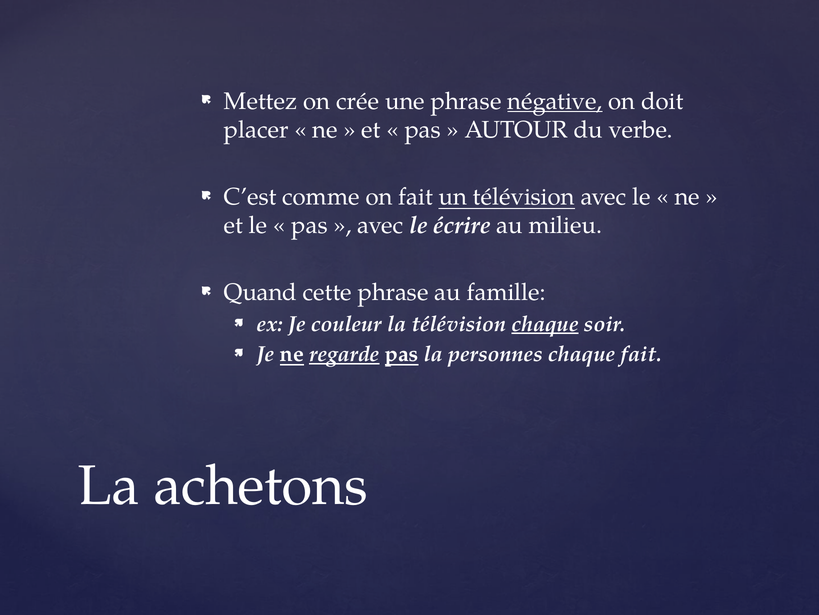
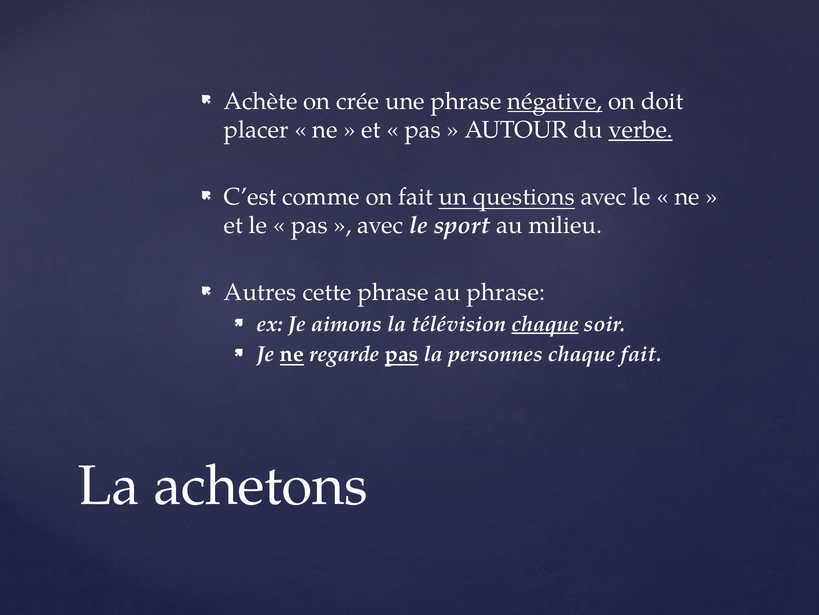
Mettez: Mettez -> Achète (261, 101)
verbe underline: none -> present (641, 130)
un télévision: télévision -> questions (524, 197)
écrire: écrire -> sport (462, 225)
Quand: Quand -> Autres (260, 292)
au famille: famille -> phrase (506, 292)
couleur: couleur -> aimons (347, 324)
regarde underline: present -> none (344, 354)
